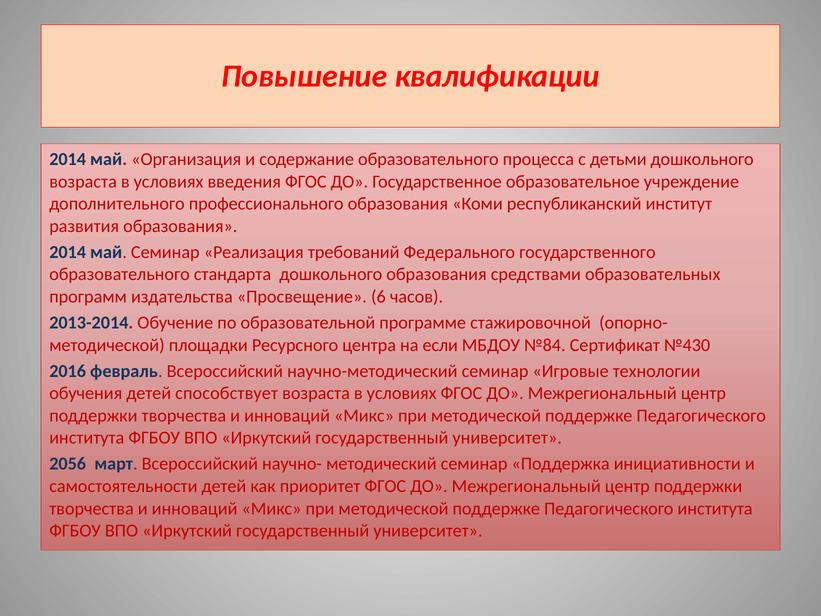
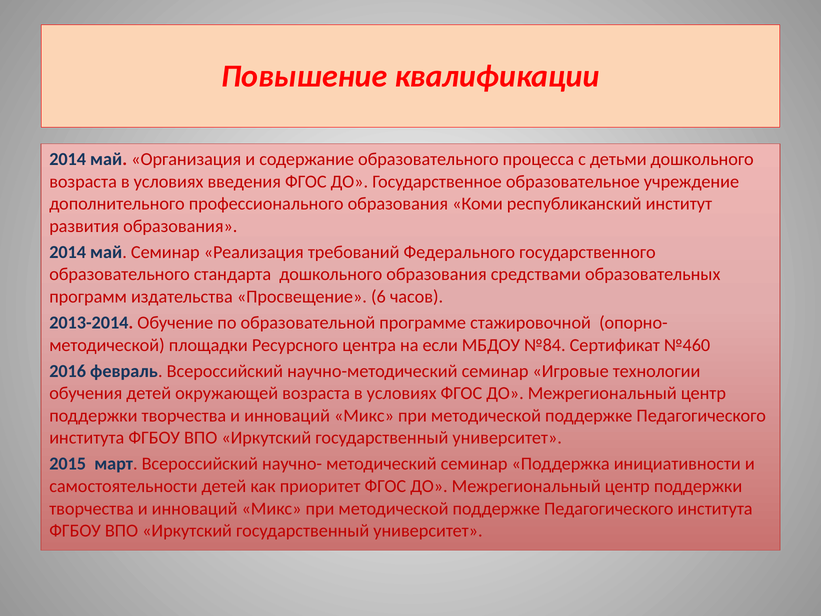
№430: №430 -> №460 (687, 345)
способствует: способствует -> окружающей (227, 393)
2056: 2056 -> 2015 (68, 464)
